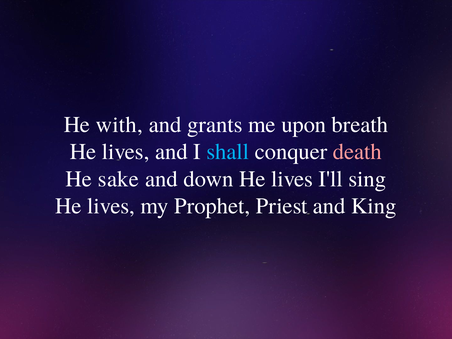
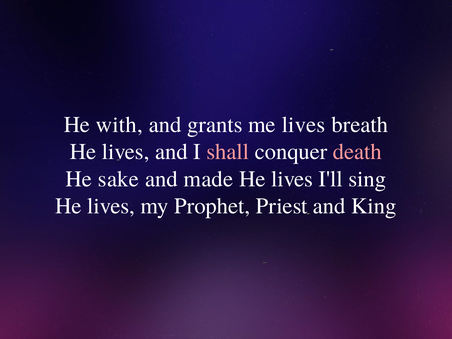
me upon: upon -> lives (304, 125)
shall colour: light blue -> pink (228, 152)
down: down -> made (208, 179)
